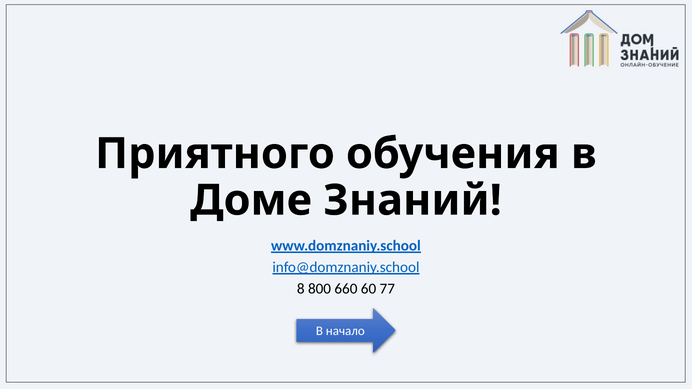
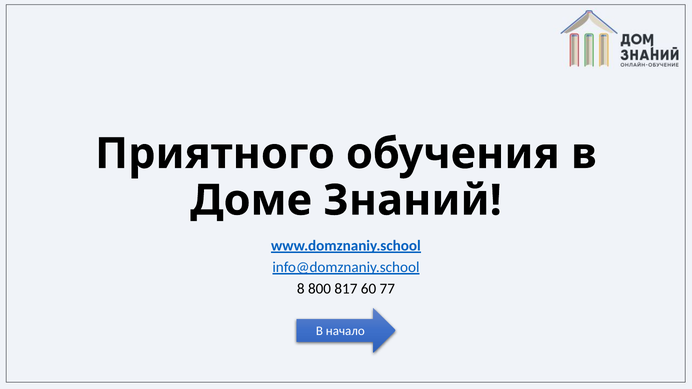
660: 660 -> 817 (346, 289)
